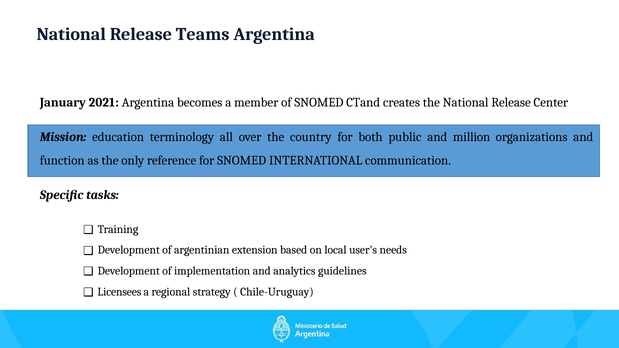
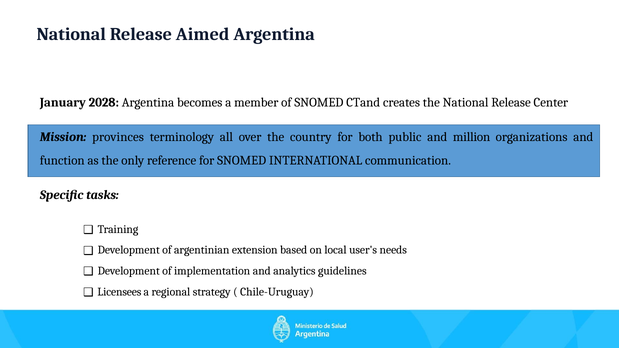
Teams: Teams -> Aimed (203, 34)
2021: 2021 -> 2028 (104, 102)
education: education -> provinces (118, 137)
